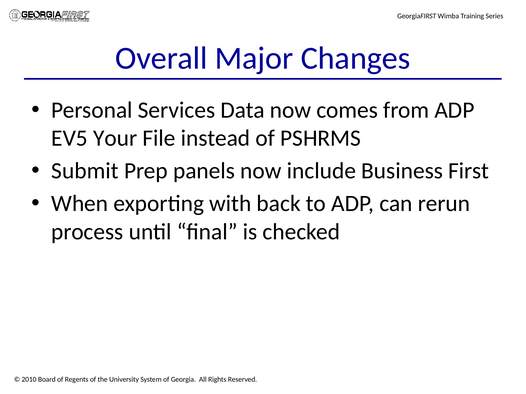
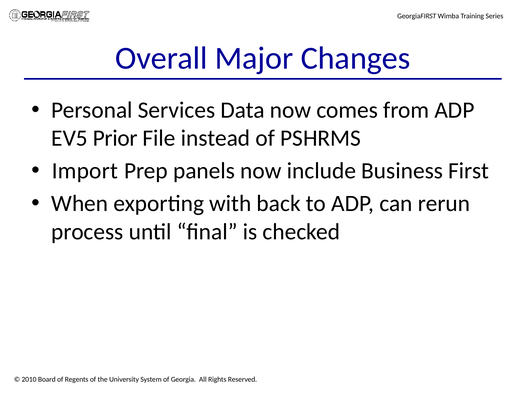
Your: Your -> Prior (115, 138)
Submit: Submit -> Import (85, 171)
